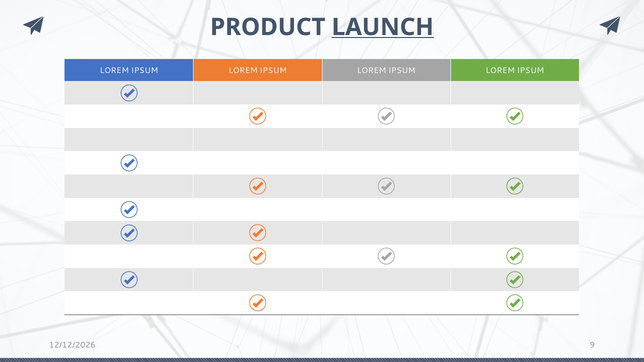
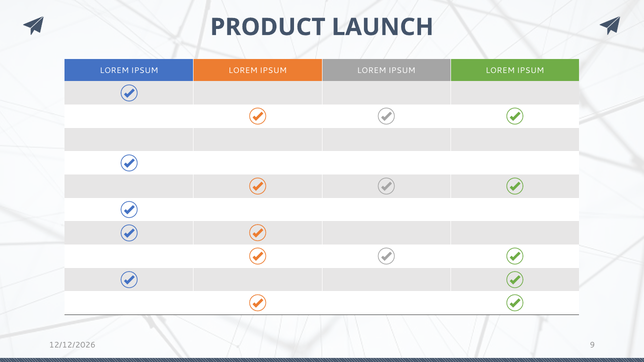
LAUNCH underline: present -> none (383, 27)
